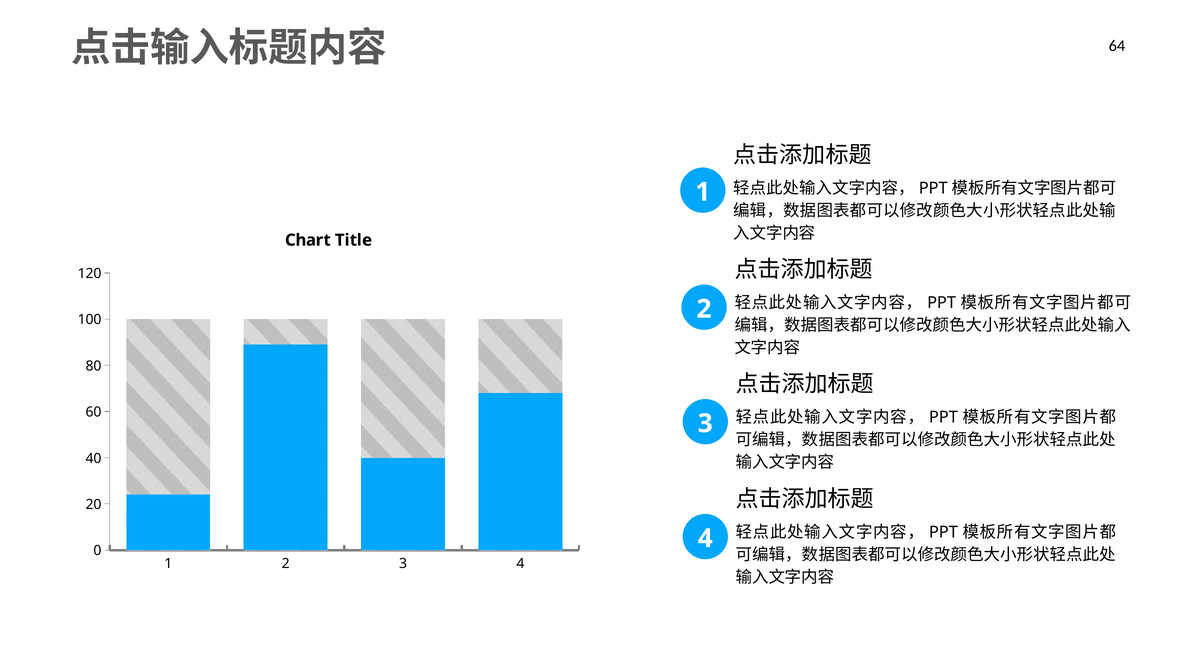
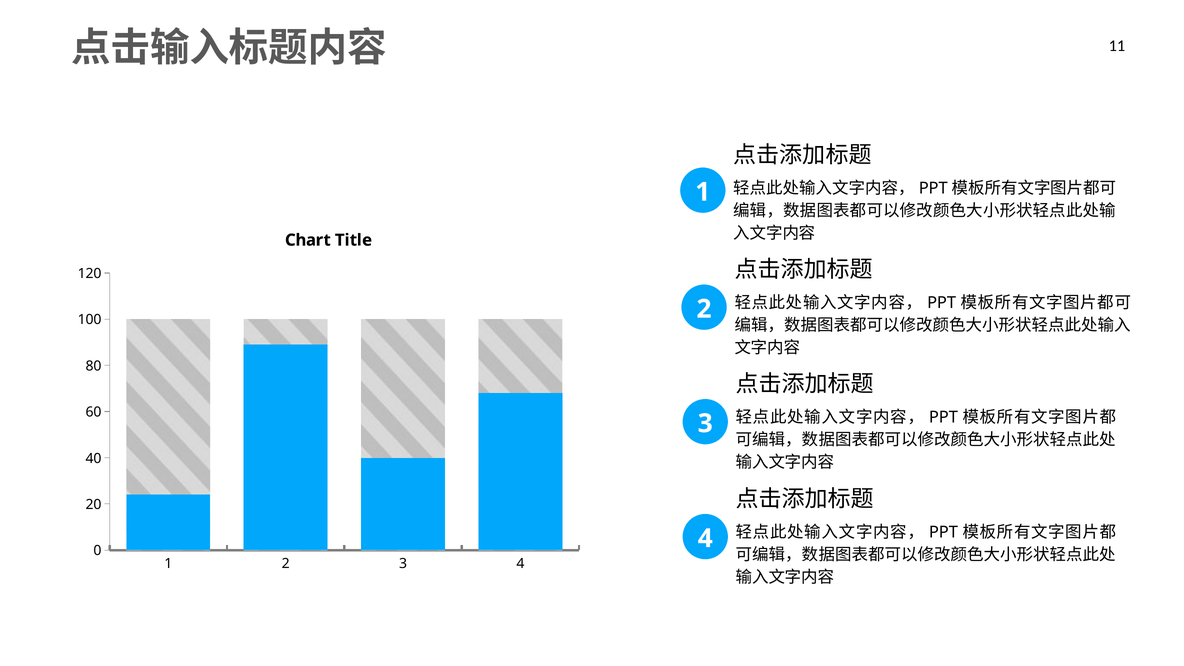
64: 64 -> 11 (1117, 46)
